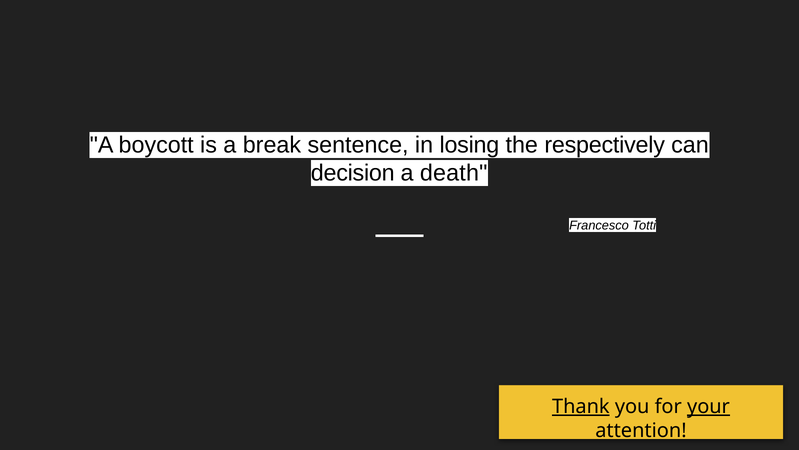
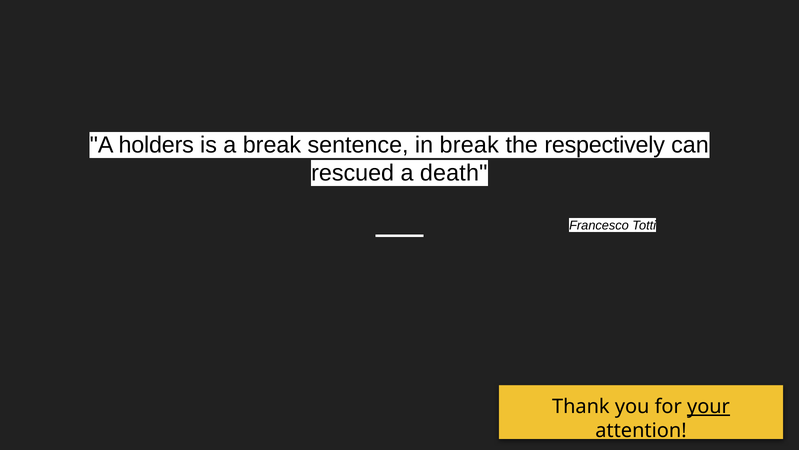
boycott: boycott -> holders (156, 145)
in losing: losing -> break (469, 145)
decision: decision -> rescued (353, 173)
Thank underline: present -> none (581, 406)
